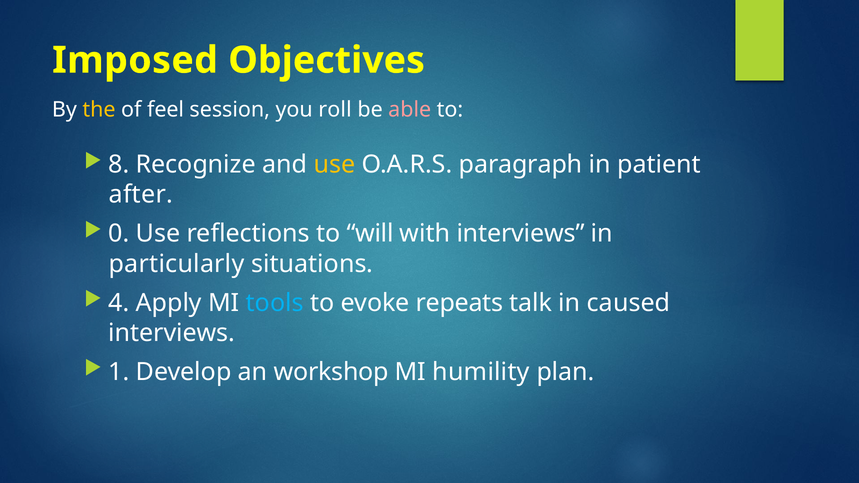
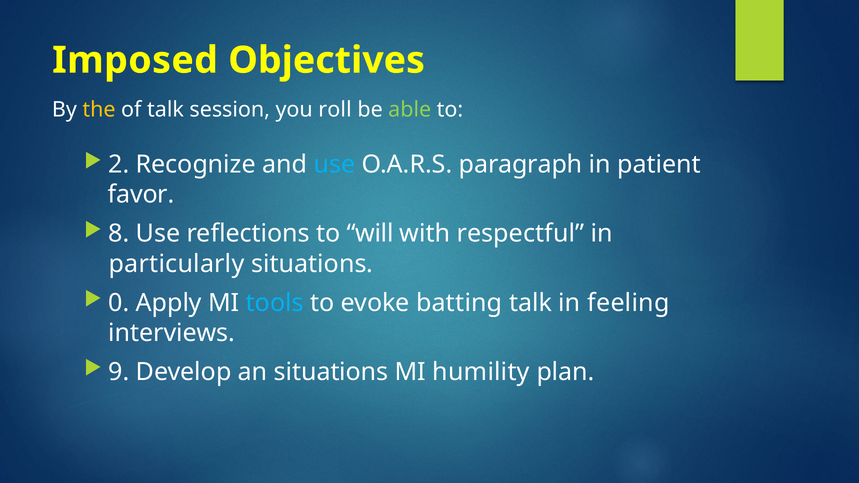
of feel: feel -> talk (165, 110)
able colour: pink -> light green (410, 110)
8: 8 -> 2 (119, 165)
use colour: yellow -> light blue (334, 165)
after: after -> favor (141, 195)
0: 0 -> 8 (119, 234)
with interviews: interviews -> respectful (520, 234)
4: 4 -> 0 (119, 303)
repeats: repeats -> batting (459, 303)
caused: caused -> feeling (628, 303)
1: 1 -> 9 (119, 372)
an workshop: workshop -> situations (331, 372)
